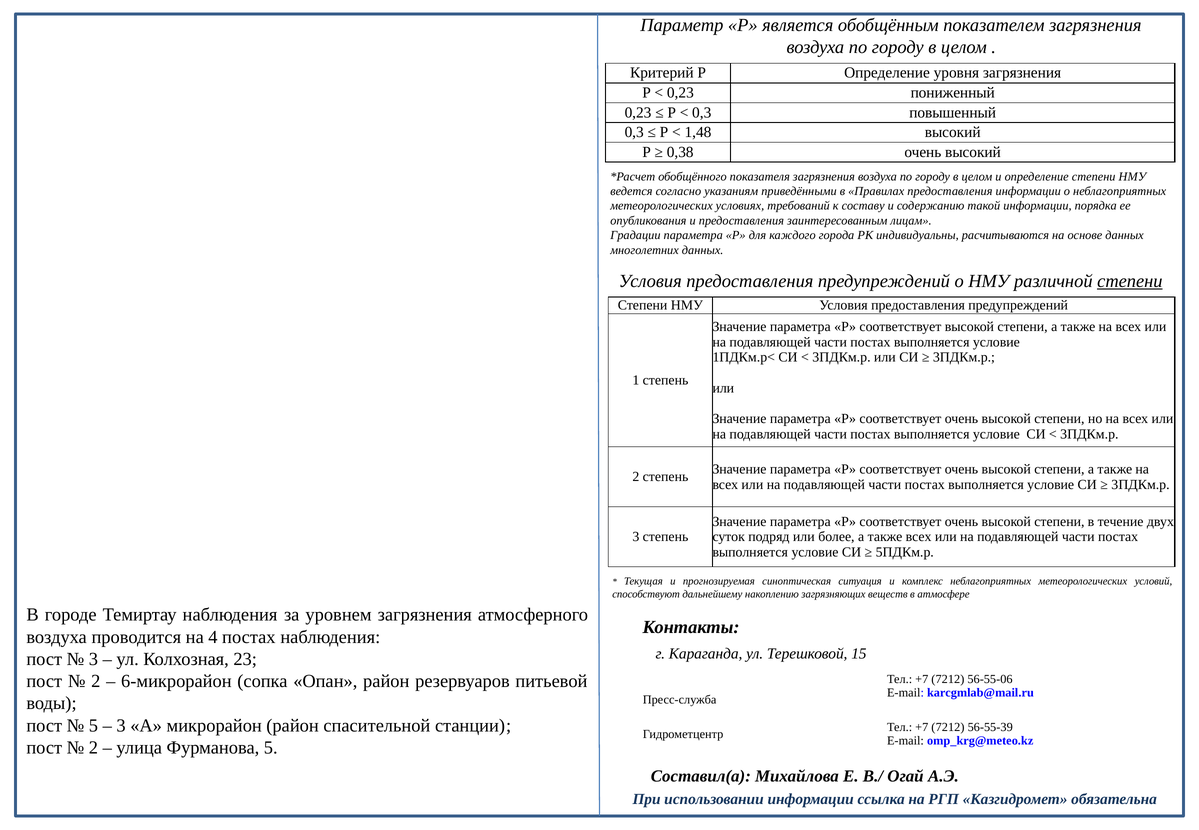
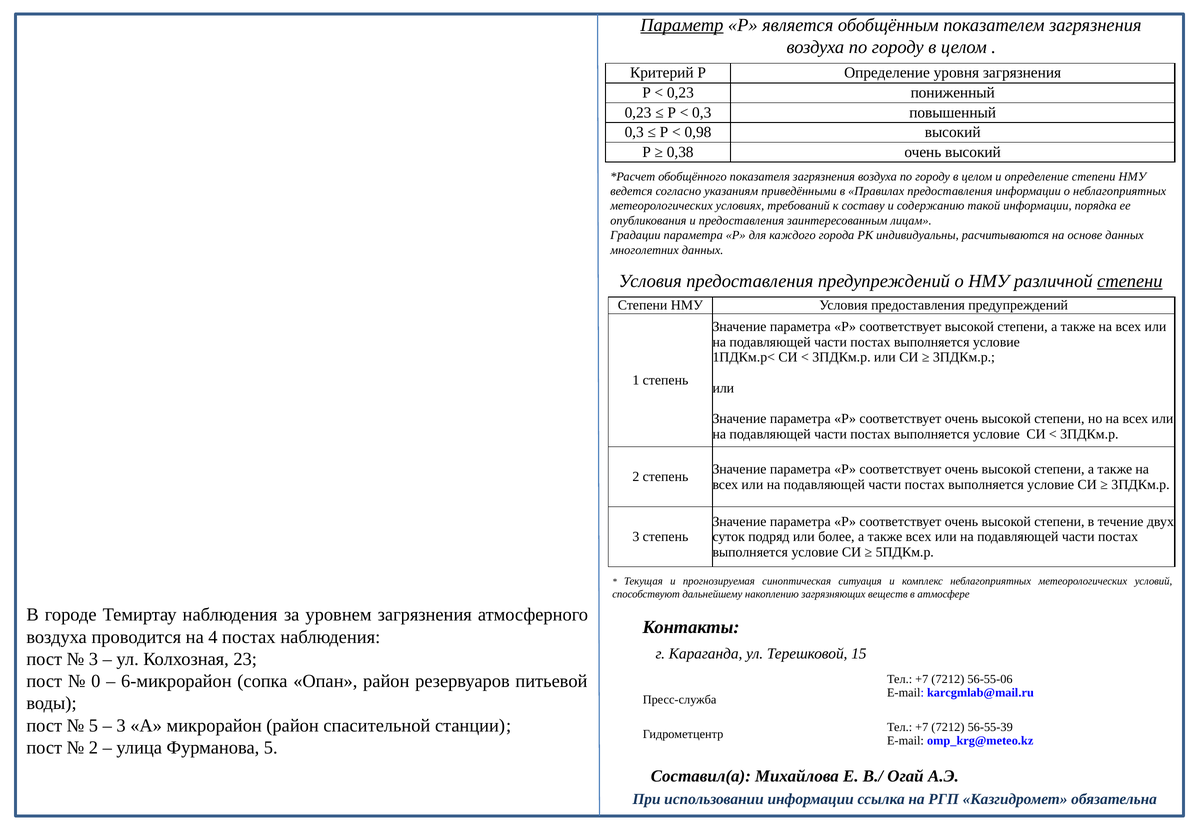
Параметр underline: none -> present (682, 25)
1,48: 1,48 -> 0,98 (698, 132)
2: 2 -> 0 (96, 681)
